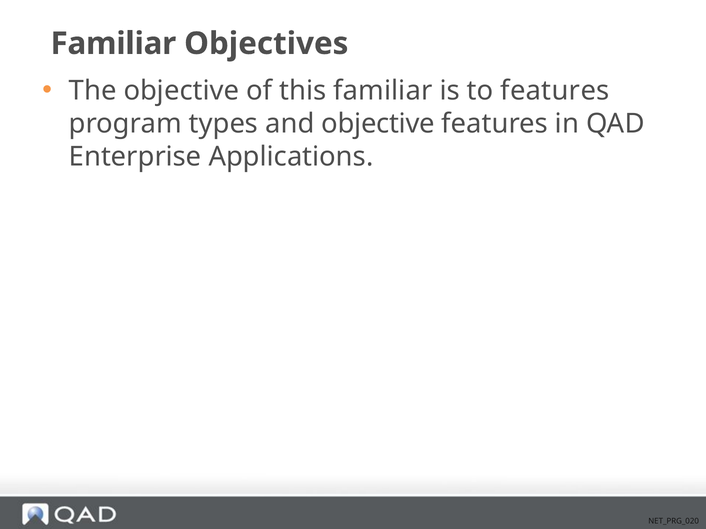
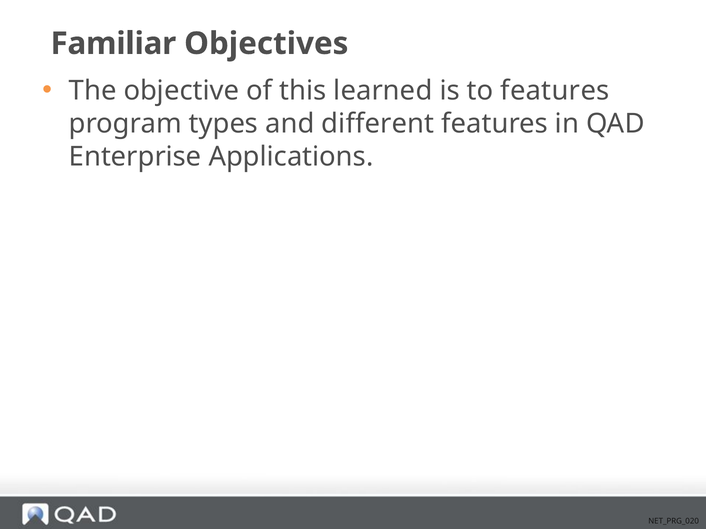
this familiar: familiar -> learned (383, 91)
and objective: objective -> different (378, 124)
